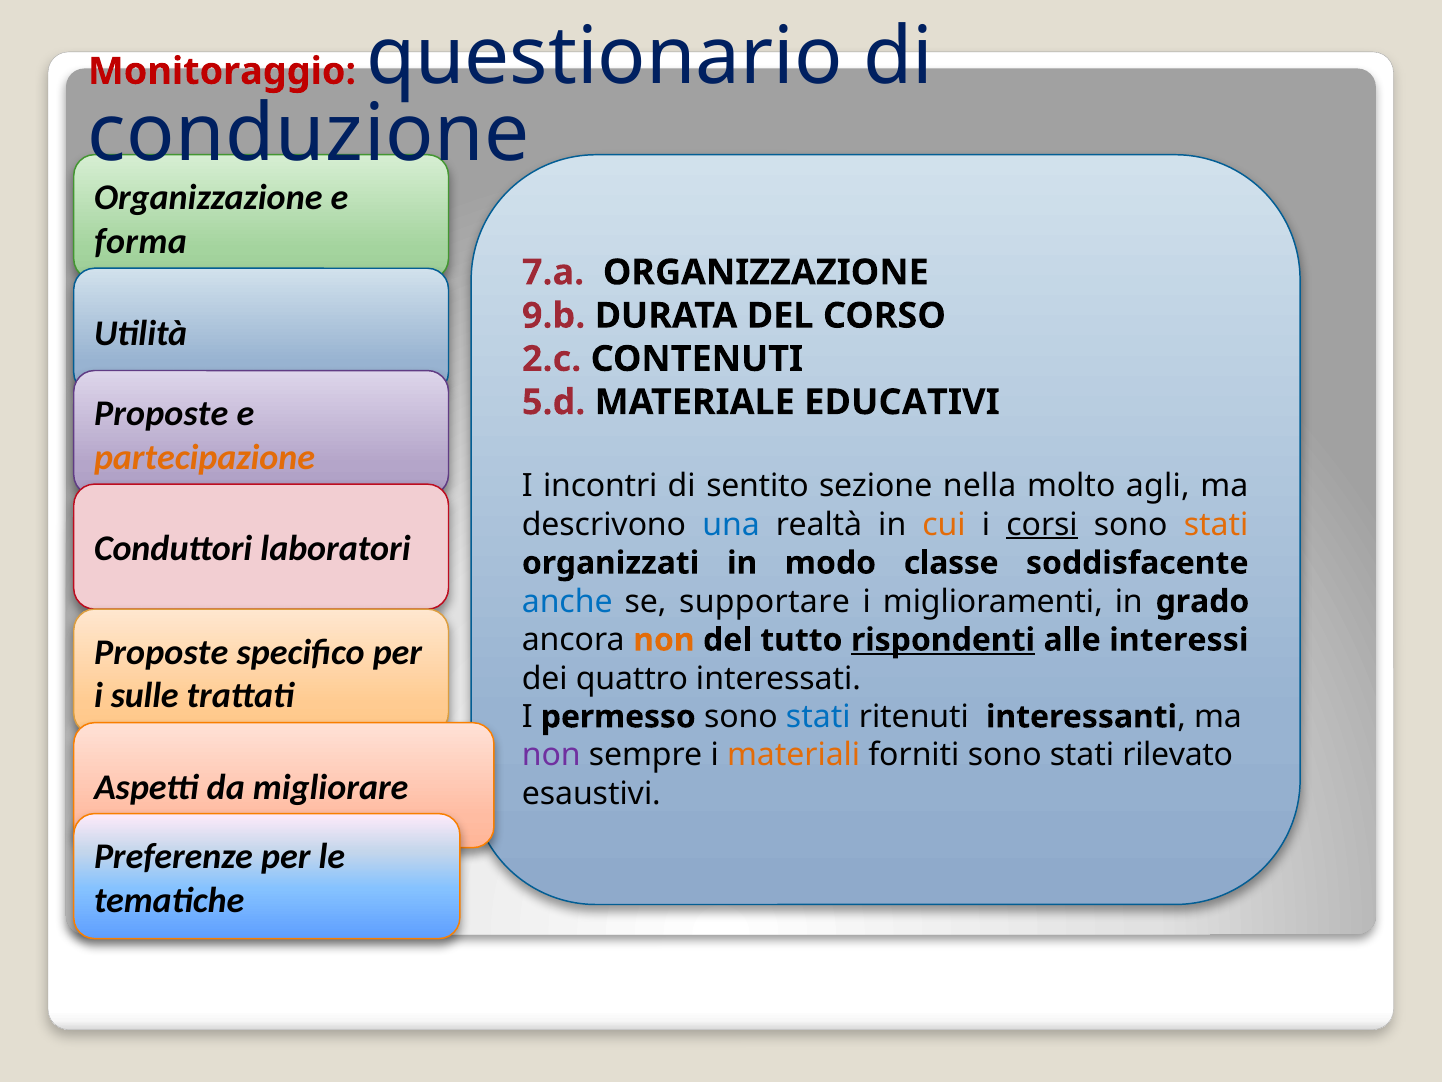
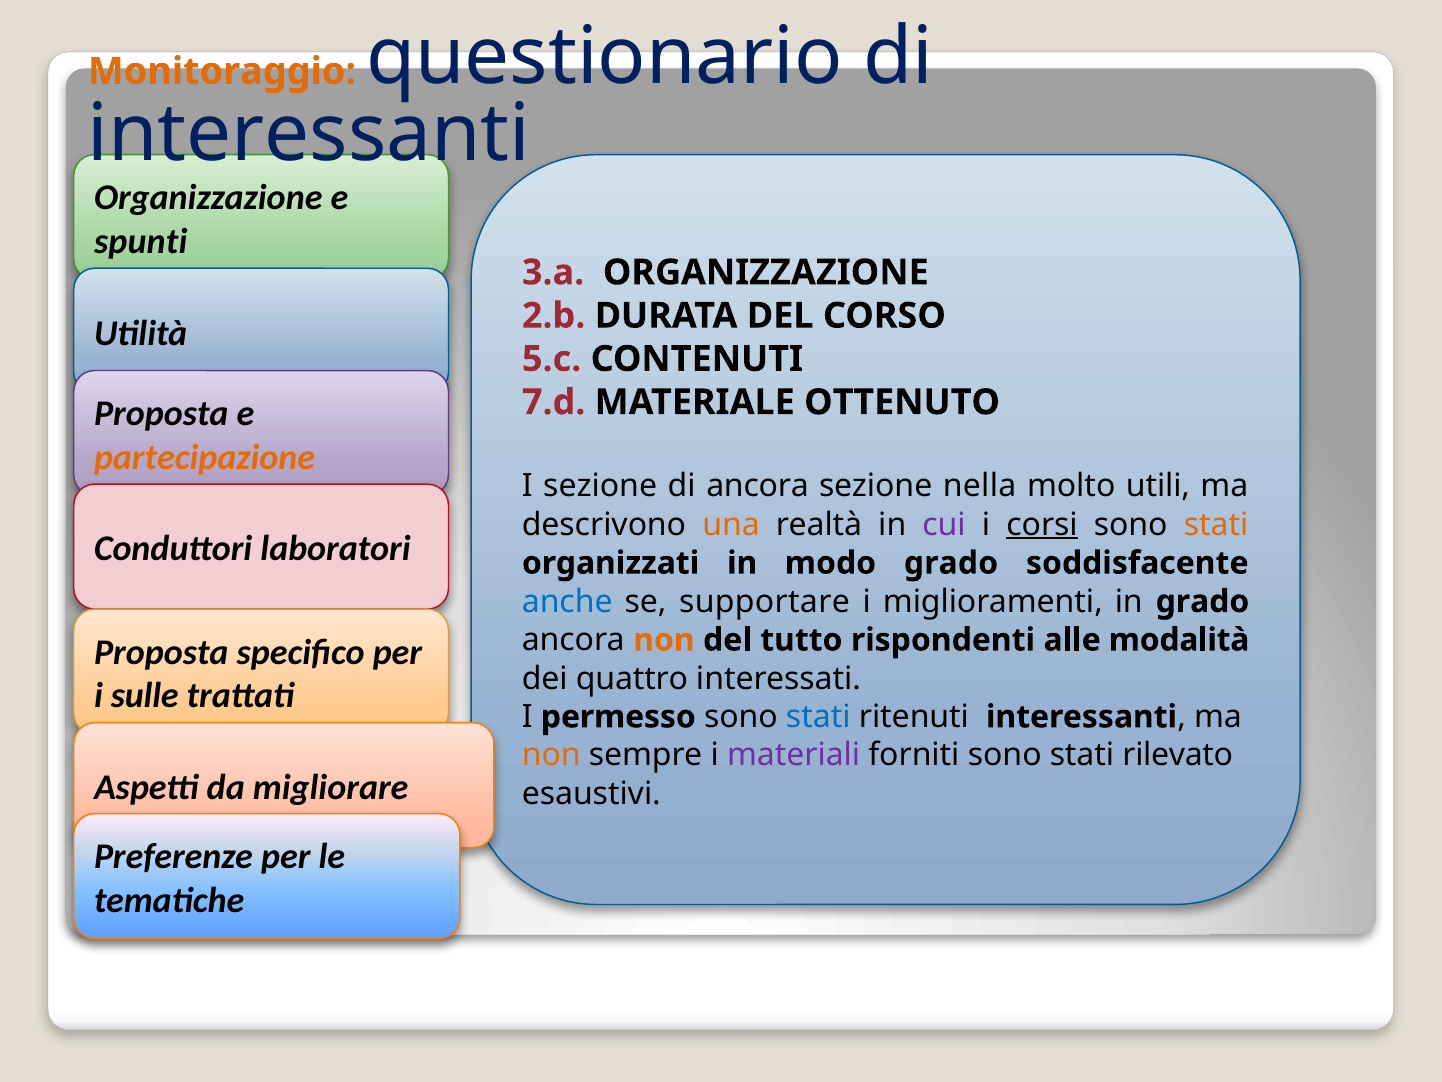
Monitoraggio colour: red -> orange (222, 71)
conduzione: conduzione -> interessanti (309, 134)
forma: forma -> spunti (141, 241)
7.a: 7.a -> 3.a (553, 272)
9.b: 9.b -> 2.b (554, 316)
2.c: 2.c -> 5.c (552, 359)
5.d: 5.d -> 7.d (554, 402)
EDUCATIVI: EDUCATIVI -> OTTENUTO (902, 402)
Proposte: Proposte -> Proposta (161, 414)
I incontri: incontri -> sezione (600, 486)
di sentito: sentito -> ancora (758, 486)
agli: agli -> utili (1158, 486)
una colour: blue -> orange (731, 524)
cui colour: orange -> purple (944, 524)
modo classe: classe -> grado (951, 563)
rispondenti underline: present -> none (943, 640)
interessi: interessi -> modalità (1179, 640)
Proposte: Proposte -> Proposta (161, 652)
non colour: purple -> orange (551, 755)
materiali colour: orange -> purple (794, 755)
